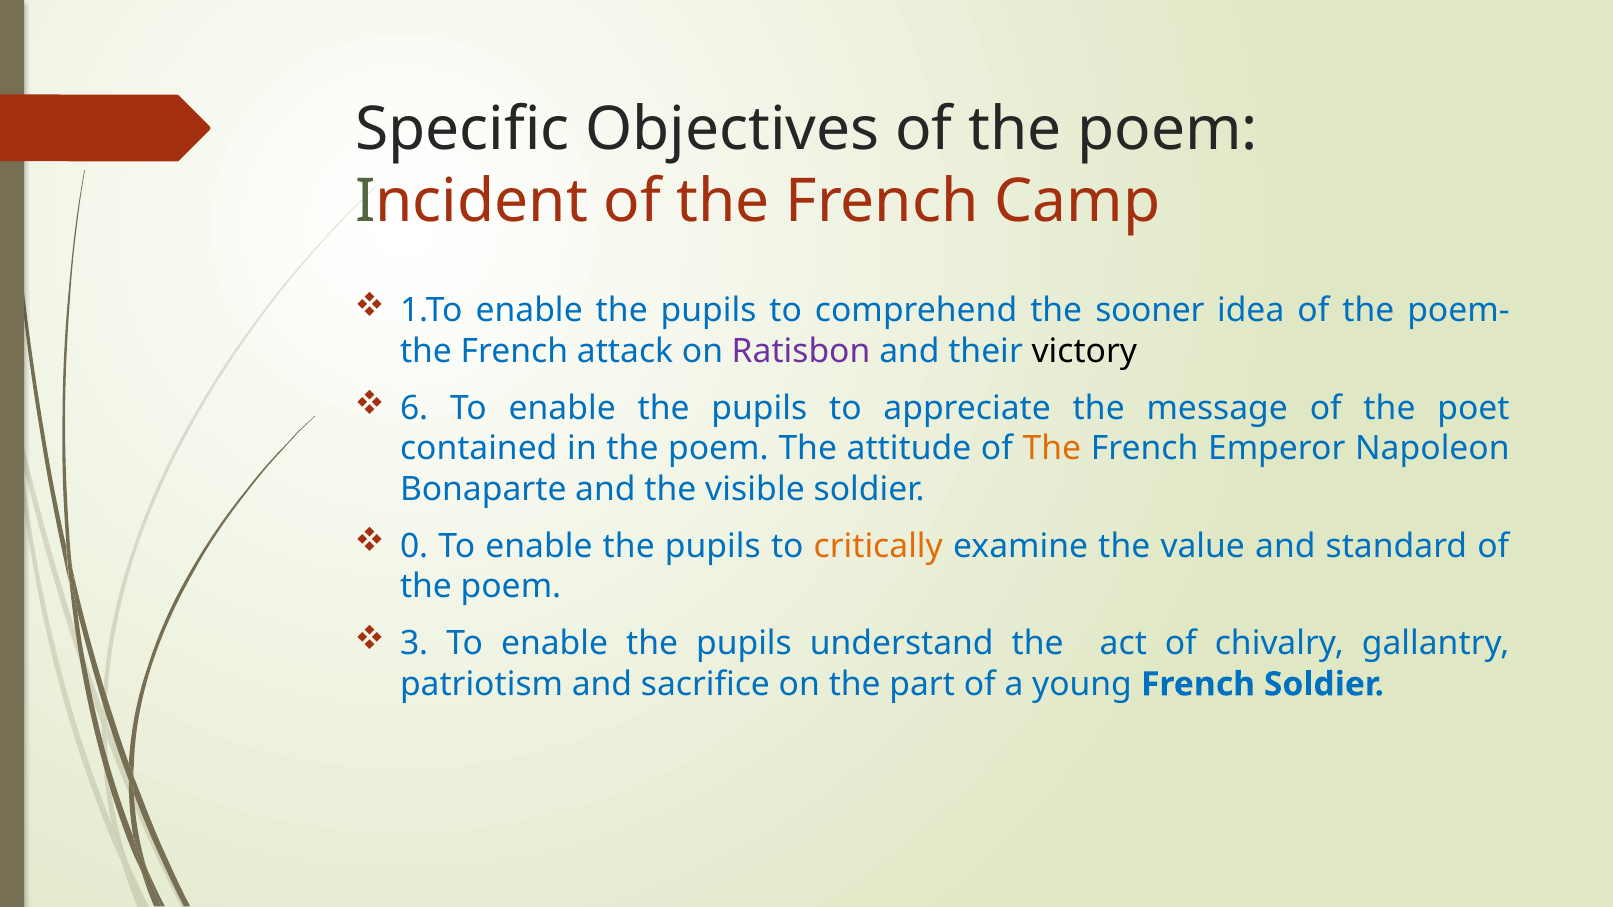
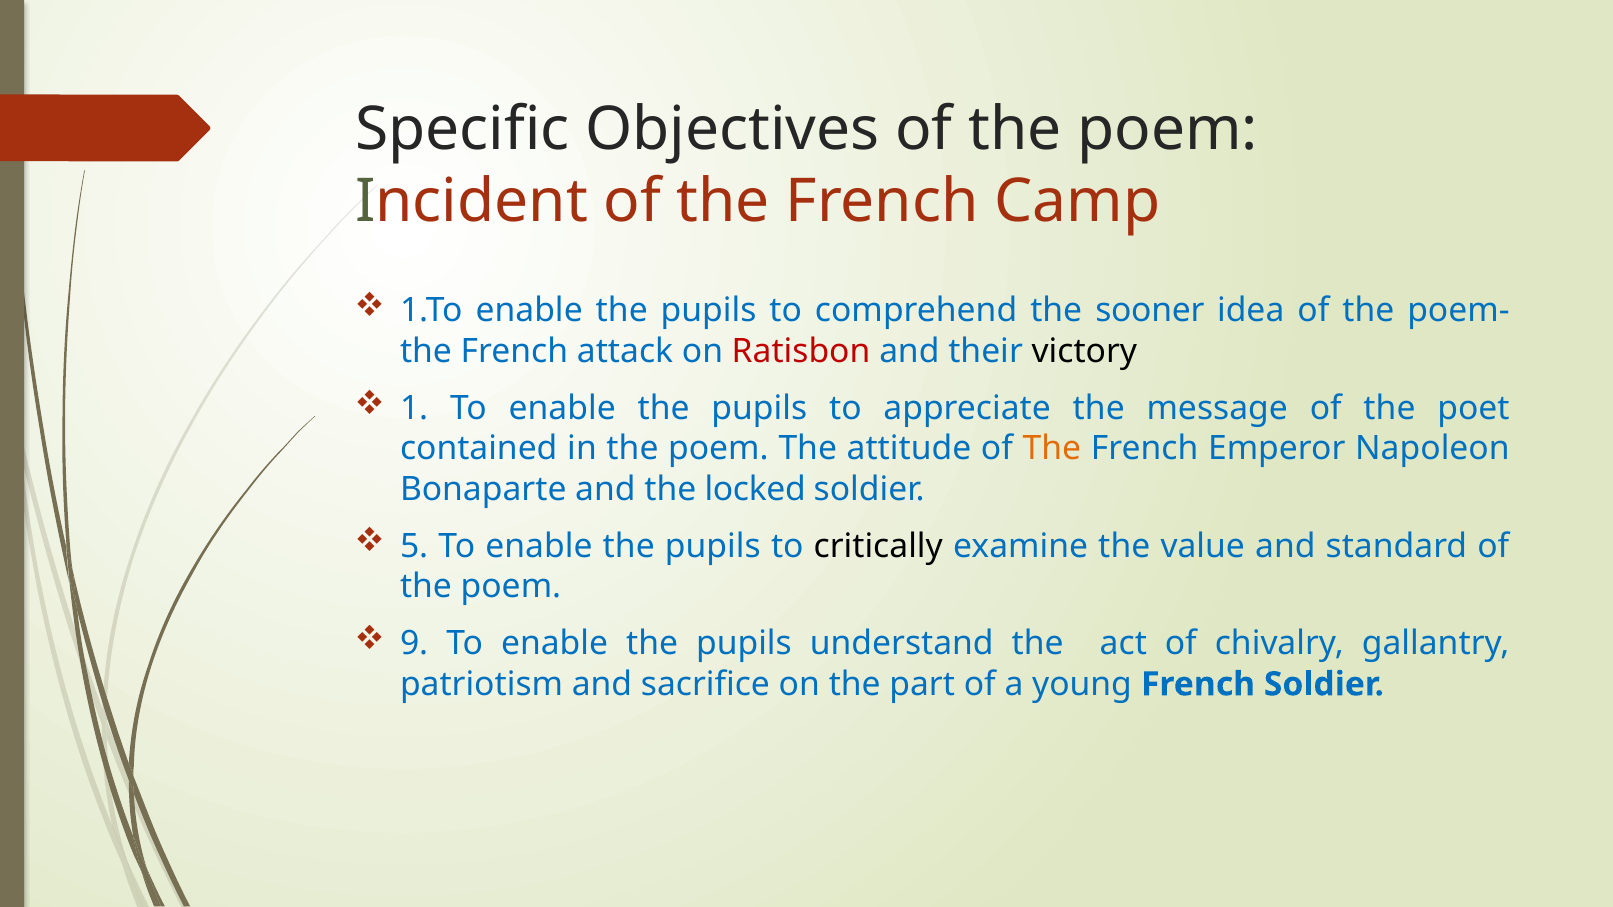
Ratisbon colour: purple -> red (801, 351)
6: 6 -> 1 (414, 409)
visible: visible -> locked (755, 489)
0: 0 -> 5 (414, 546)
critically colour: orange -> black (878, 546)
3: 3 -> 9 (414, 644)
